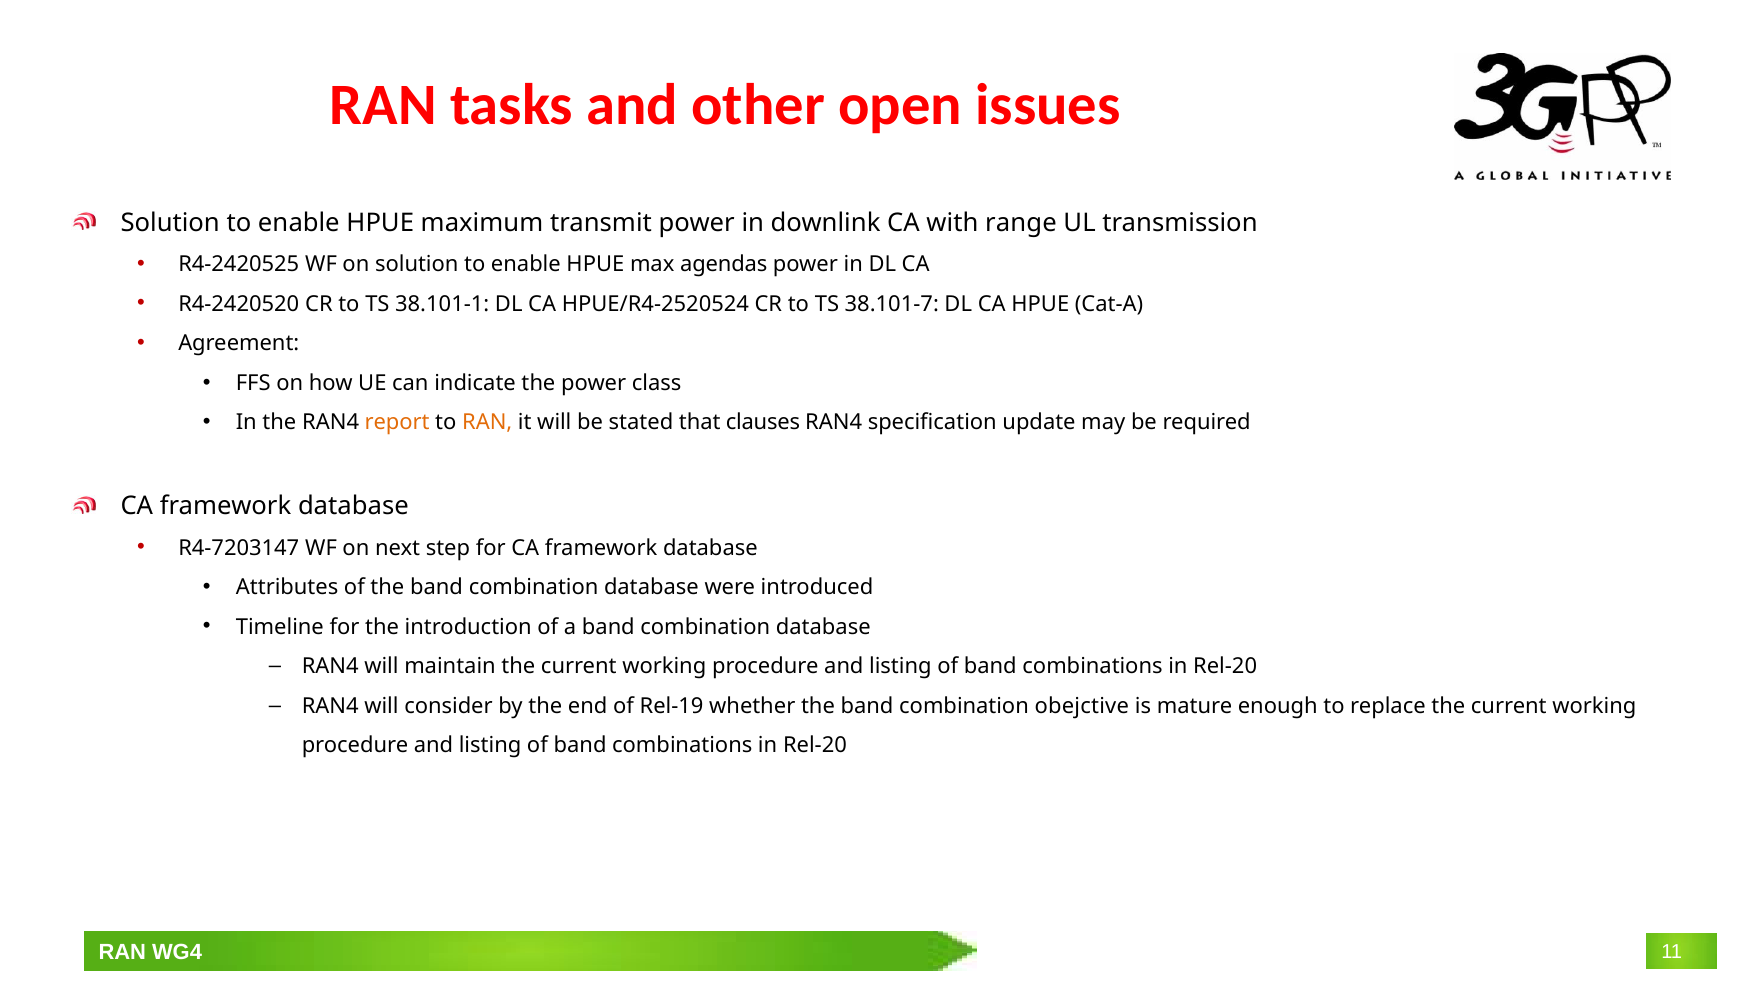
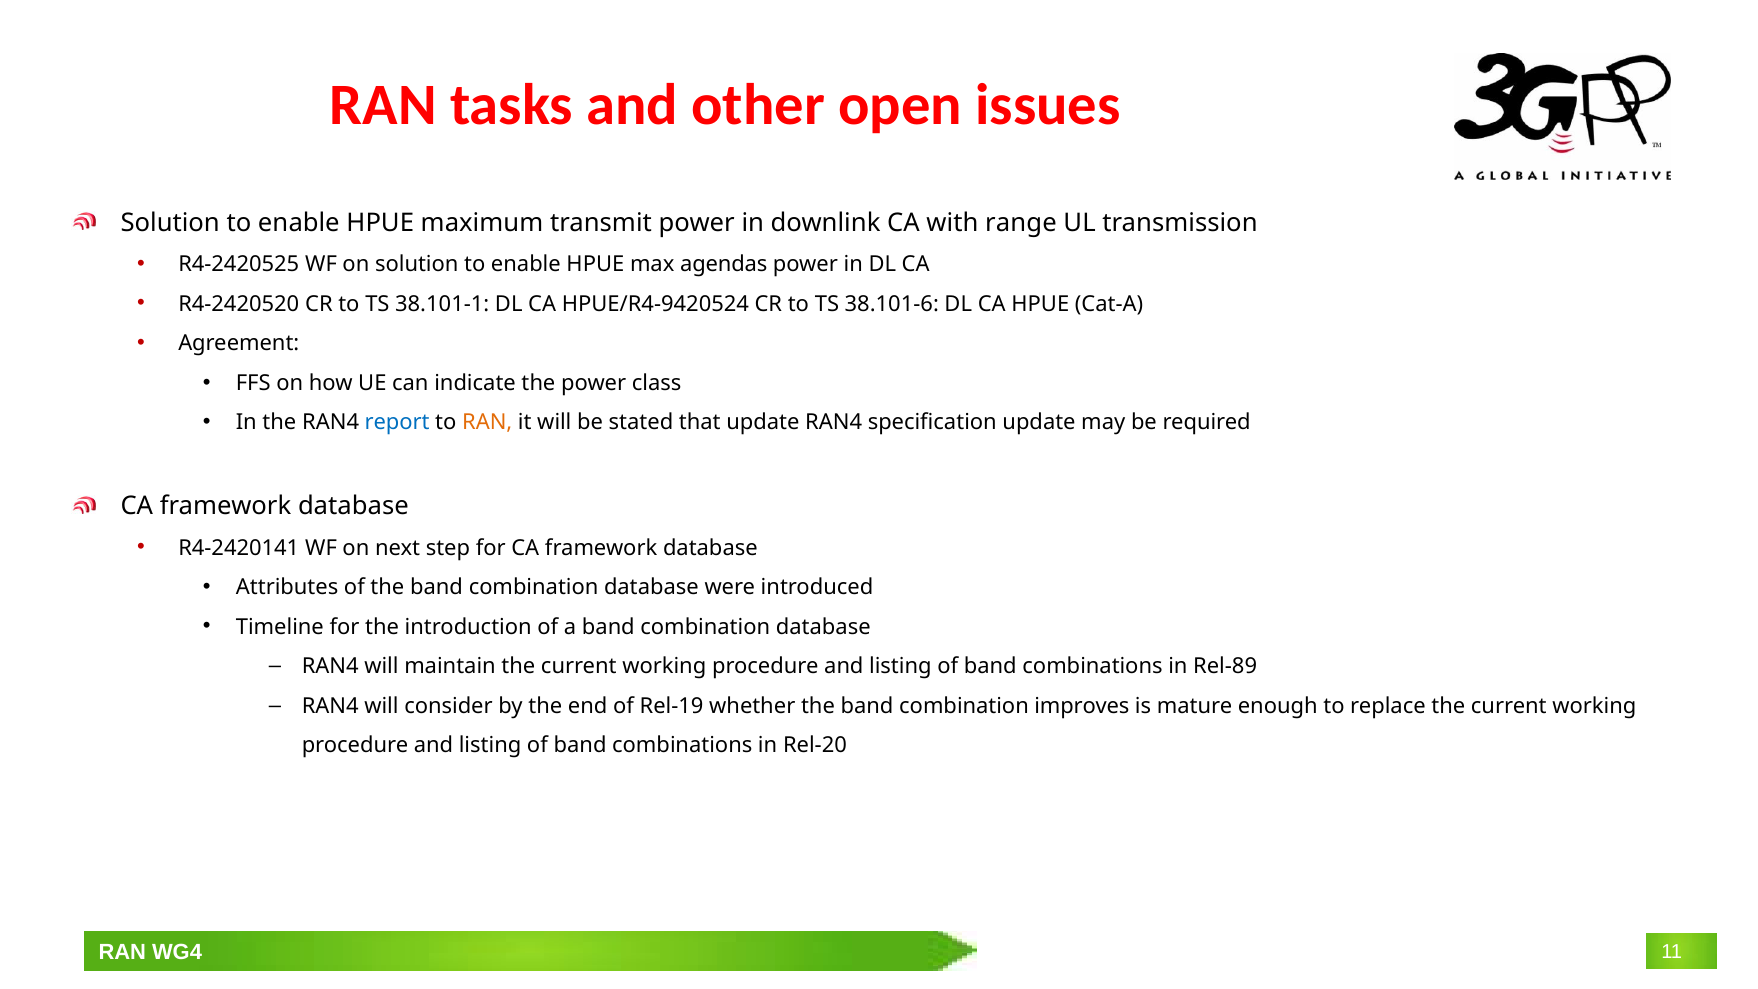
HPUE/R4-2520524: HPUE/R4-2520524 -> HPUE/R4-9420524 (655, 304)
38.101-7: 38.101-7 -> 38.101-6 (892, 304)
report colour: orange -> blue (397, 422)
that clauses: clauses -> update (763, 422)
R4-7203147: R4-7203147 -> R4-2420141 (239, 548)
Rel-20: Rel-20 -> Rel-89 (1225, 666)
obejctive: obejctive -> improves (1082, 706)
